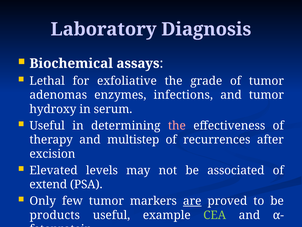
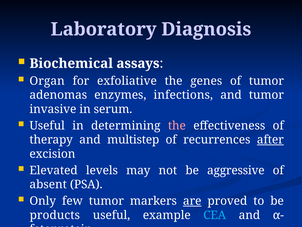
Lethal: Lethal -> Organ (47, 81)
grade: grade -> genes (206, 81)
hydroxy: hydroxy -> invasive (53, 109)
after underline: none -> present (270, 139)
associated: associated -> aggressive (236, 170)
extend: extend -> absent (48, 184)
CEA colour: light green -> light blue (215, 215)
